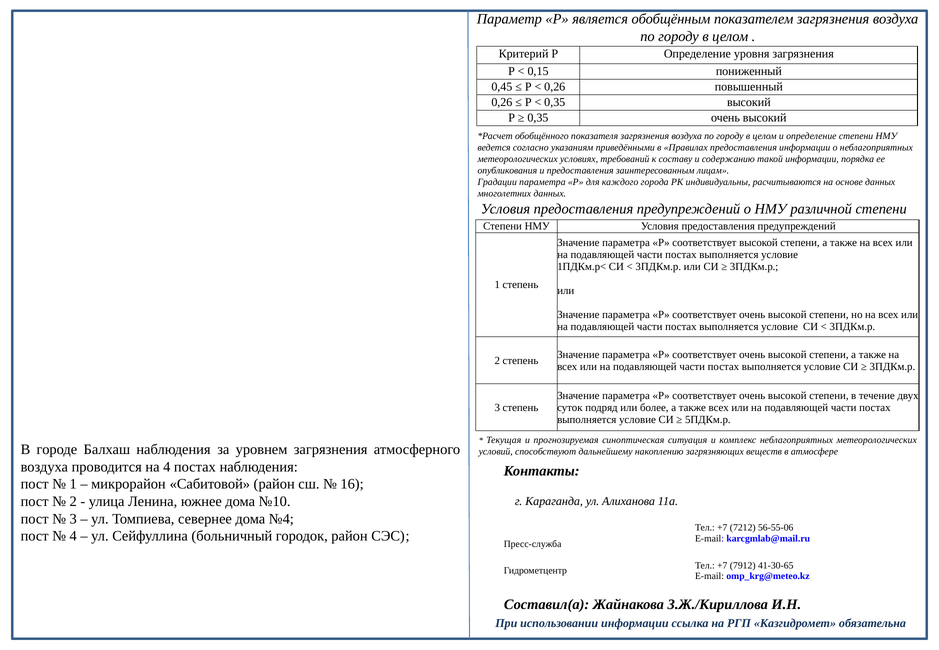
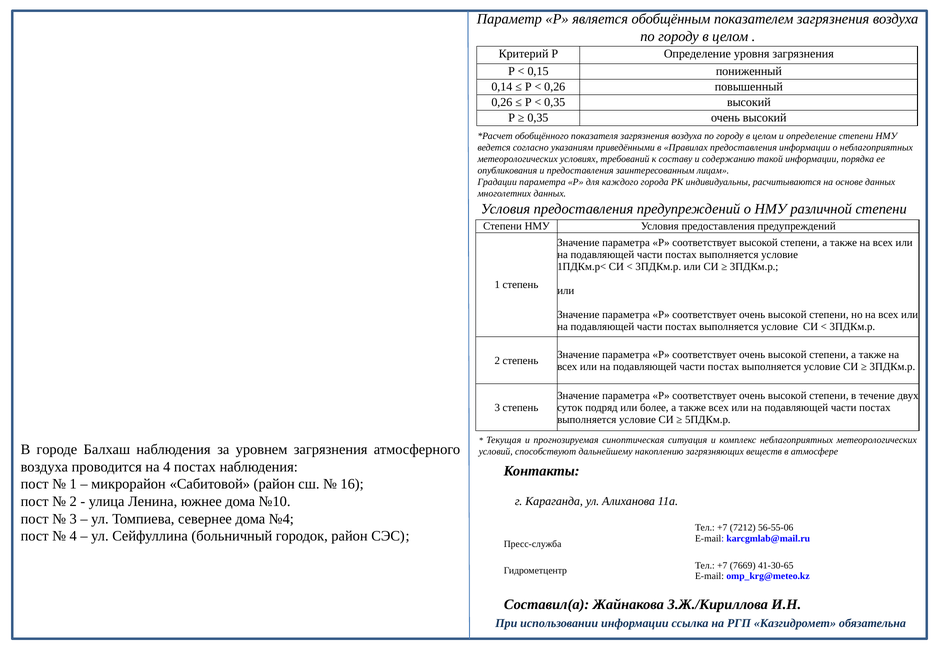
0,45: 0,45 -> 0,14 (502, 87)
7912: 7912 -> 7669 (743, 565)
